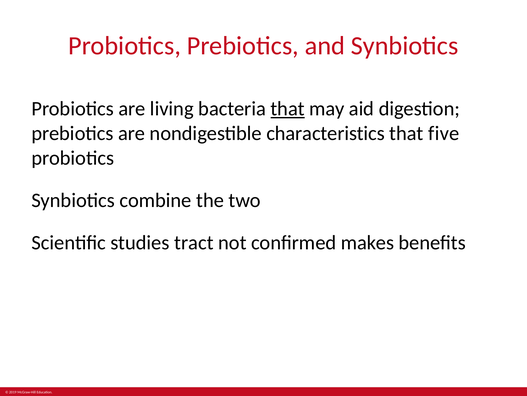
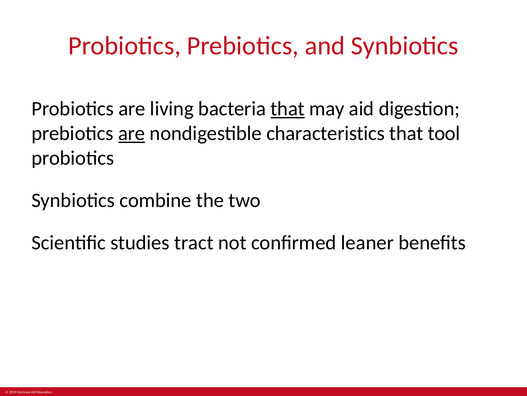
are underline: none -> present (132, 133)
five: five -> tool (444, 133)
makes: makes -> leaner (367, 242)
